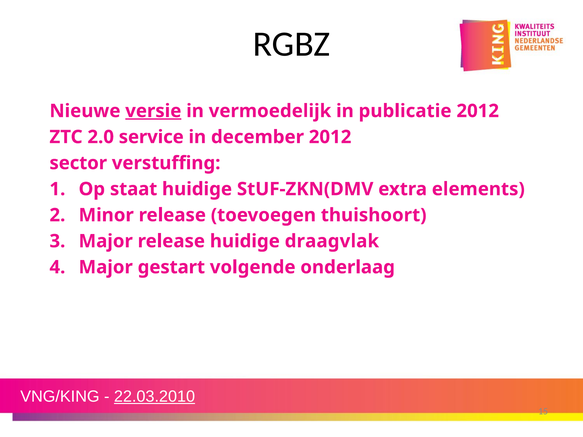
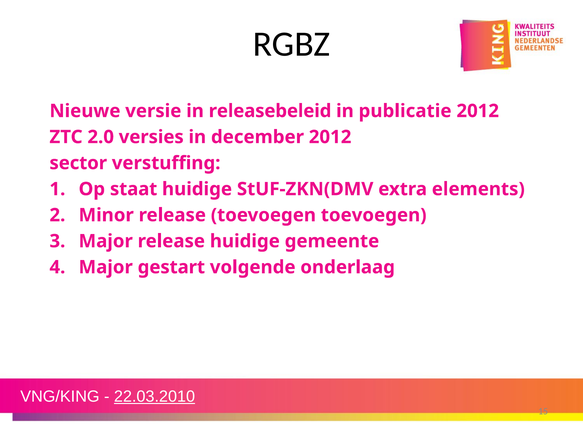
versie underline: present -> none (153, 111)
vermoedelijk: vermoedelijk -> releasebeleid (270, 111)
service: service -> versies (151, 137)
toevoegen thuishoort: thuishoort -> toevoegen (374, 215)
draagvlak: draagvlak -> gemeente (332, 241)
